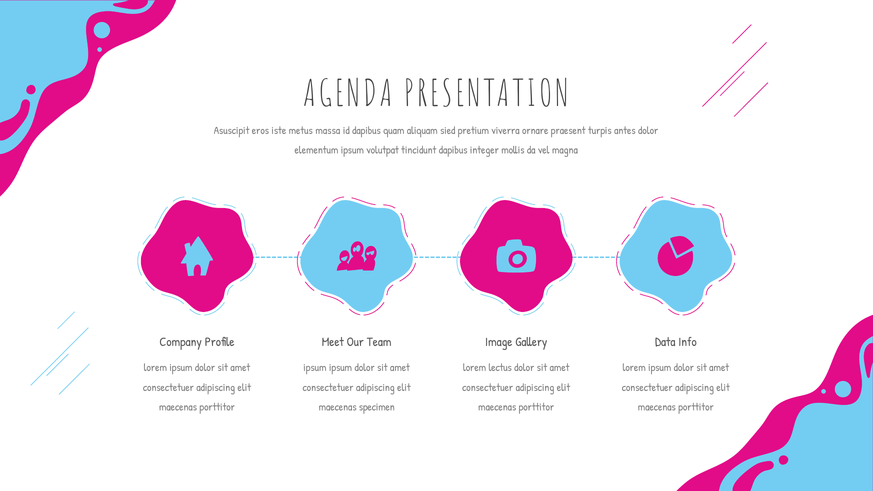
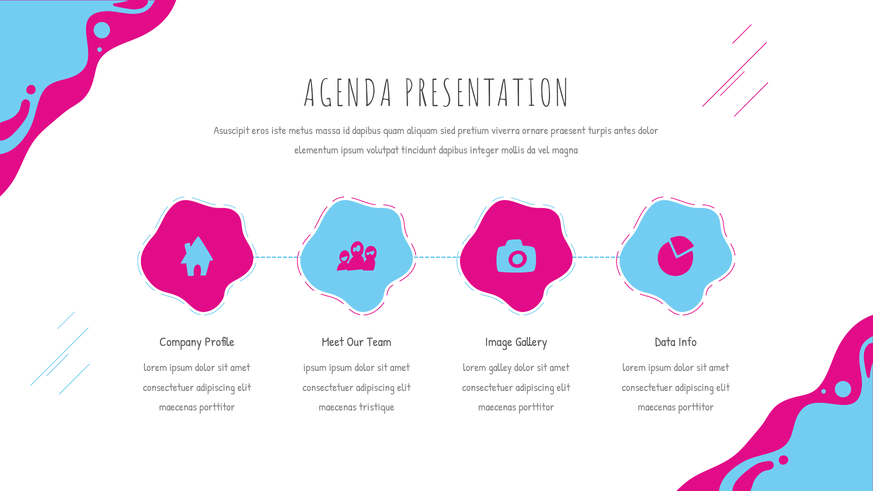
lectus: lectus -> galley (500, 368)
specimen: specimen -> tristique (377, 407)
